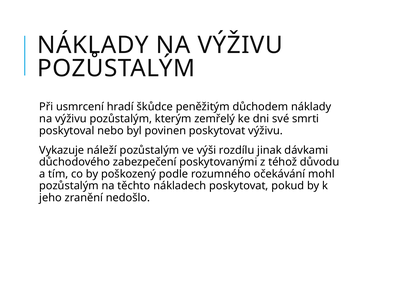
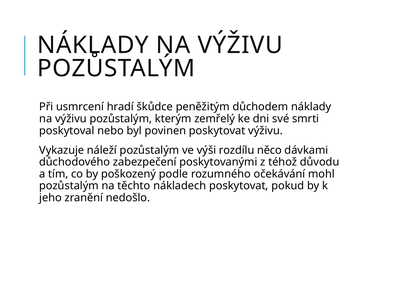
jinak: jinak -> něco (269, 150)
